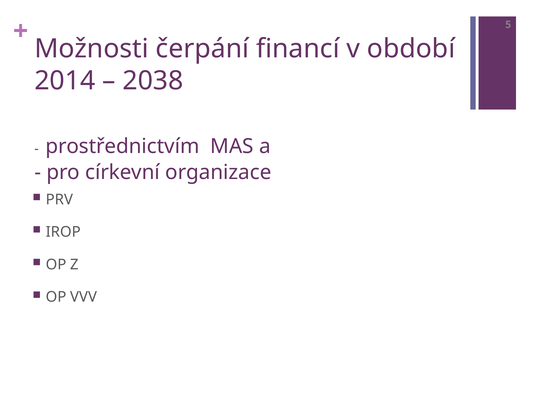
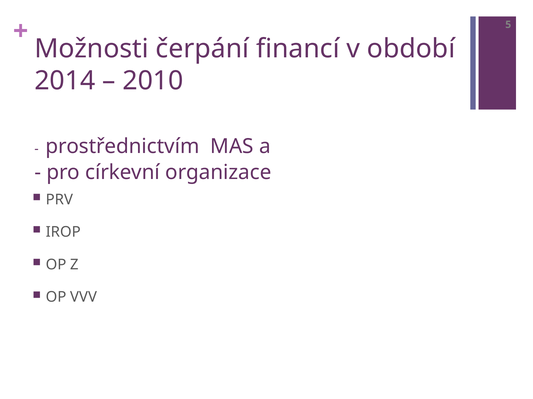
2038: 2038 -> 2010 (153, 81)
